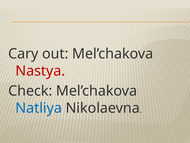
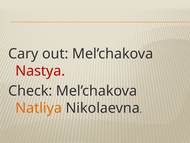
Natliya colour: blue -> orange (39, 108)
